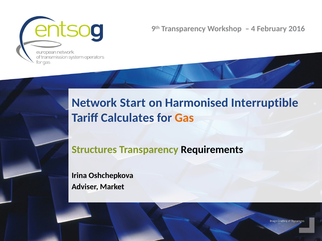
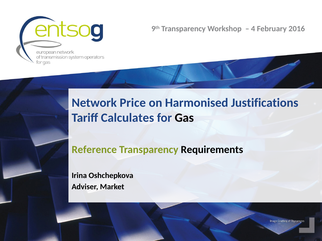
Start: Start -> Price (133, 103)
Interruptible: Interruptible -> Justifications (265, 103)
Gas colour: orange -> black (184, 118)
Structures: Structures -> Reference (94, 150)
